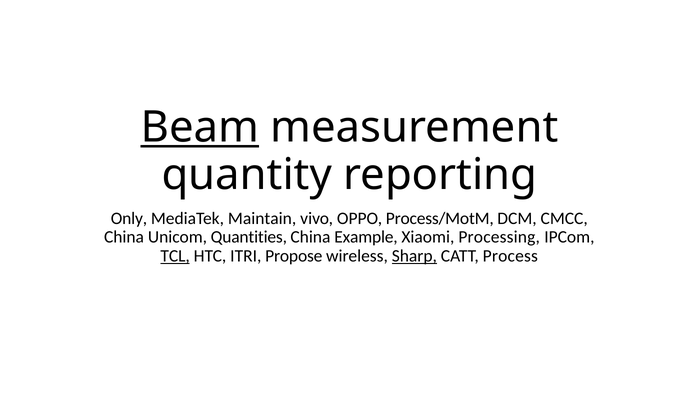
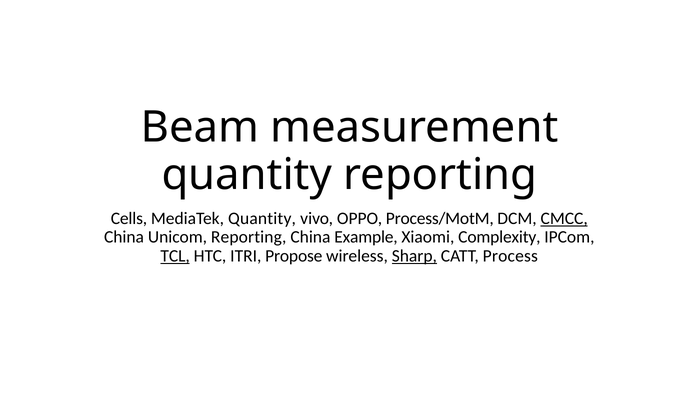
Beam underline: present -> none (200, 128)
Only: Only -> Cells (129, 218)
MediaTek Maintain: Maintain -> Quantity (262, 218)
CMCC underline: none -> present (564, 218)
Unicom Quantities: Quantities -> Reporting (249, 237)
Processing: Processing -> Complexity (499, 237)
